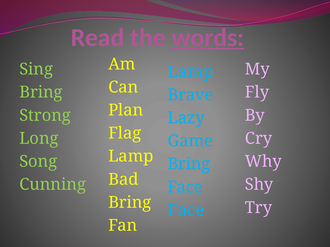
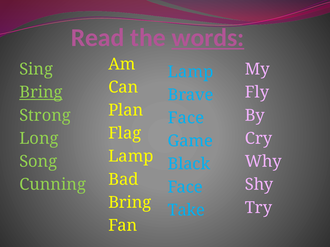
Bring underline: none -> present (41, 93)
Lazy: Lazy -> Face (186, 118)
Bring: Bring -> Black (189, 164)
Face: Face -> Take (186, 211)
